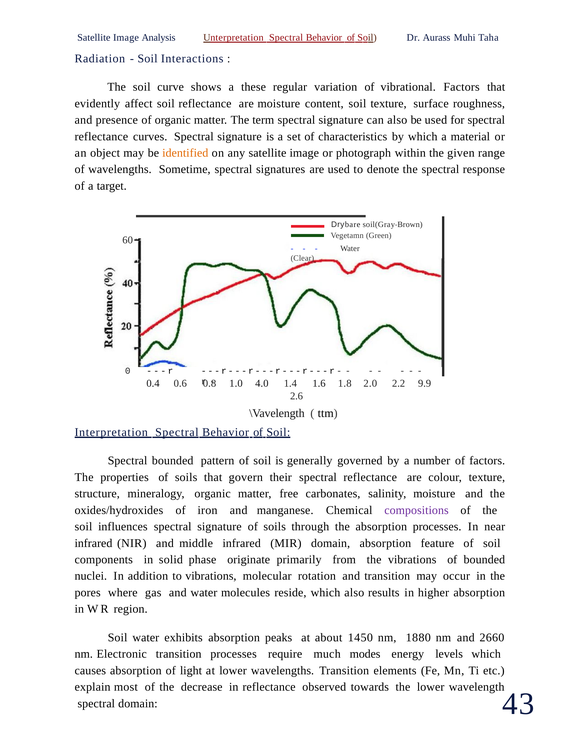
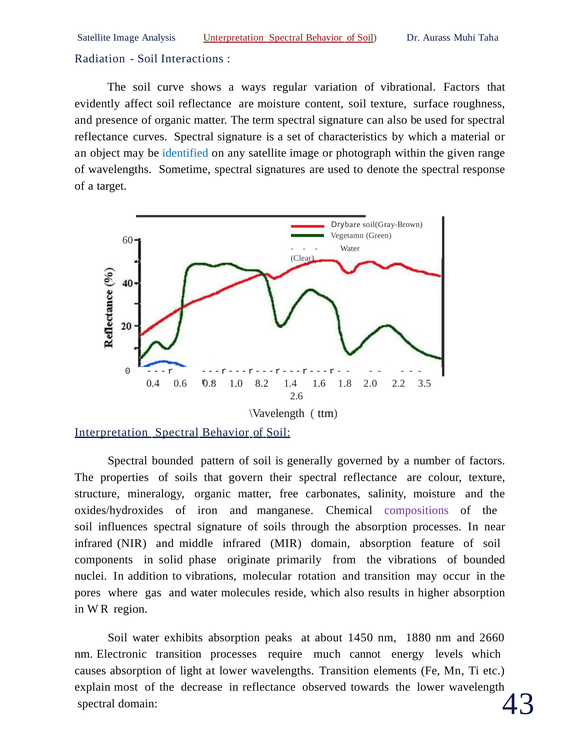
these: these -> ways (254, 87)
identified colour: orange -> blue (185, 153)
4.0: 4.0 -> 8.2 (262, 383)
9.9: 9.9 -> 3.5 (425, 383)
modes: modes -> cannot (365, 654)
